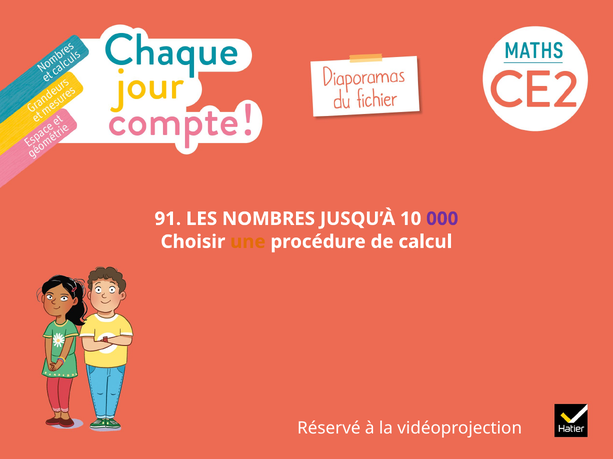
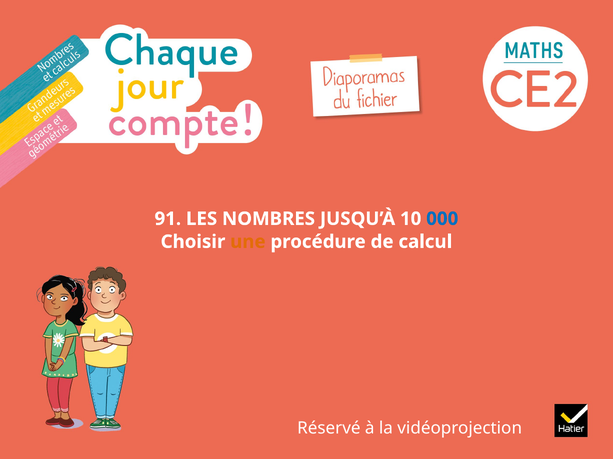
000 colour: purple -> blue (442, 219)
